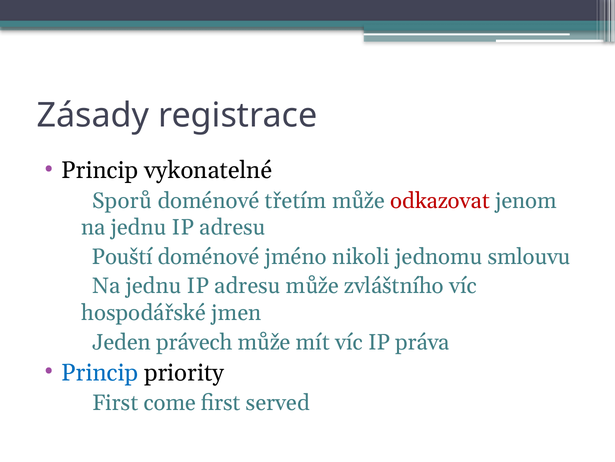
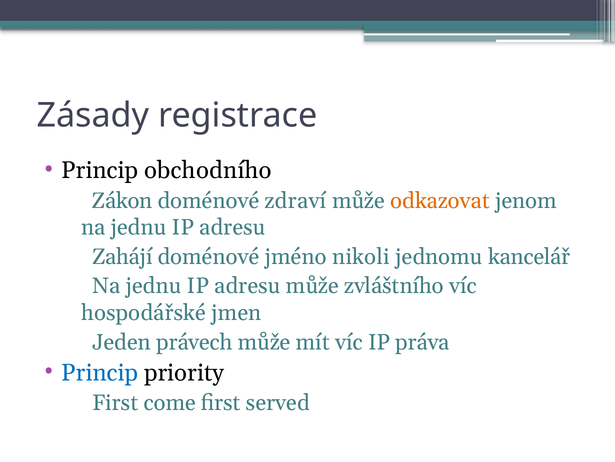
vykonatelné: vykonatelné -> obchodního (208, 170)
Sporů: Sporů -> Zákon (122, 200)
třetím: třetím -> zdraví (296, 200)
odkazovat colour: red -> orange (440, 200)
Pouští: Pouští -> Zahájí (122, 256)
smlouvu: smlouvu -> kancelář (529, 256)
